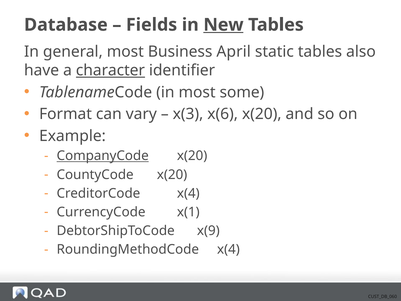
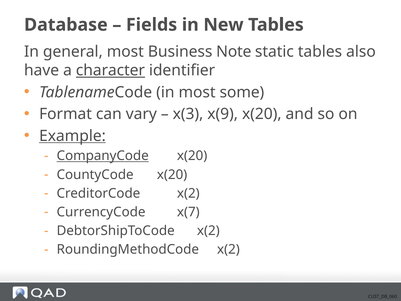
New underline: present -> none (223, 25)
April: April -> Note (234, 52)
x(6: x(6 -> x(9 (223, 114)
Example underline: none -> present (72, 136)
CreditorCode x(4: x(4 -> x(2 (188, 193)
x(1: x(1 -> x(7 (188, 212)
DebtorShipToCode x(9: x(9 -> x(2 (208, 231)
RoundingMethodCode x(4: x(4 -> x(2 (228, 249)
